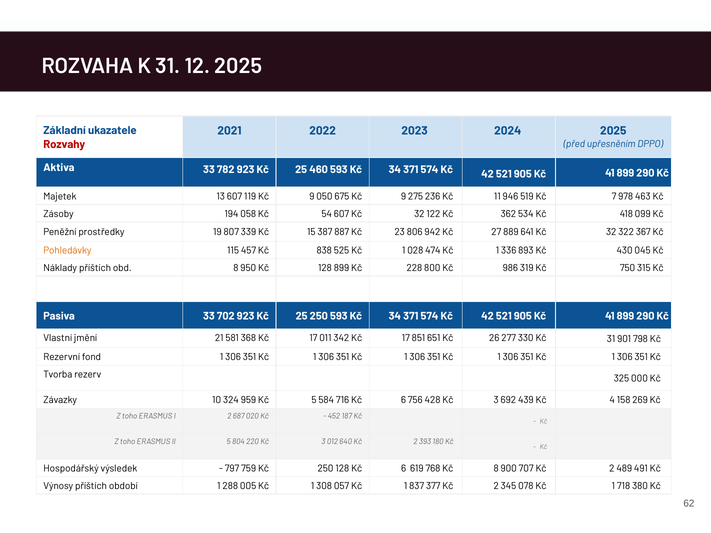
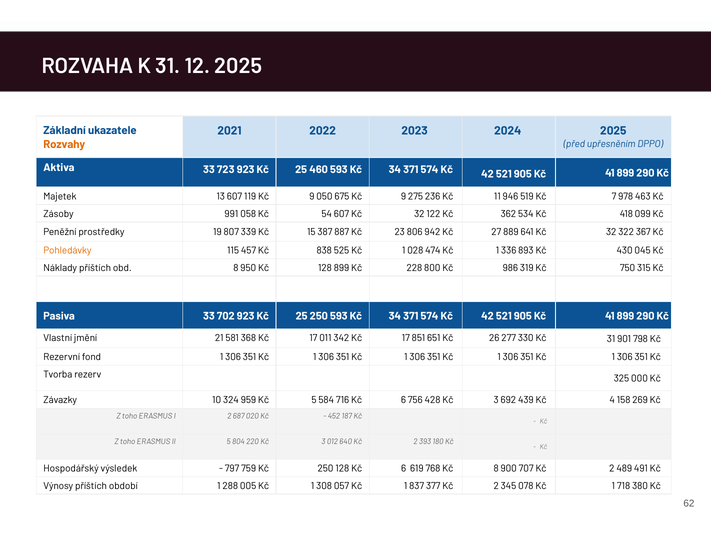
Rozvahy colour: red -> orange (64, 144)
782: 782 -> 723 (226, 170)
194: 194 -> 991 (231, 214)
